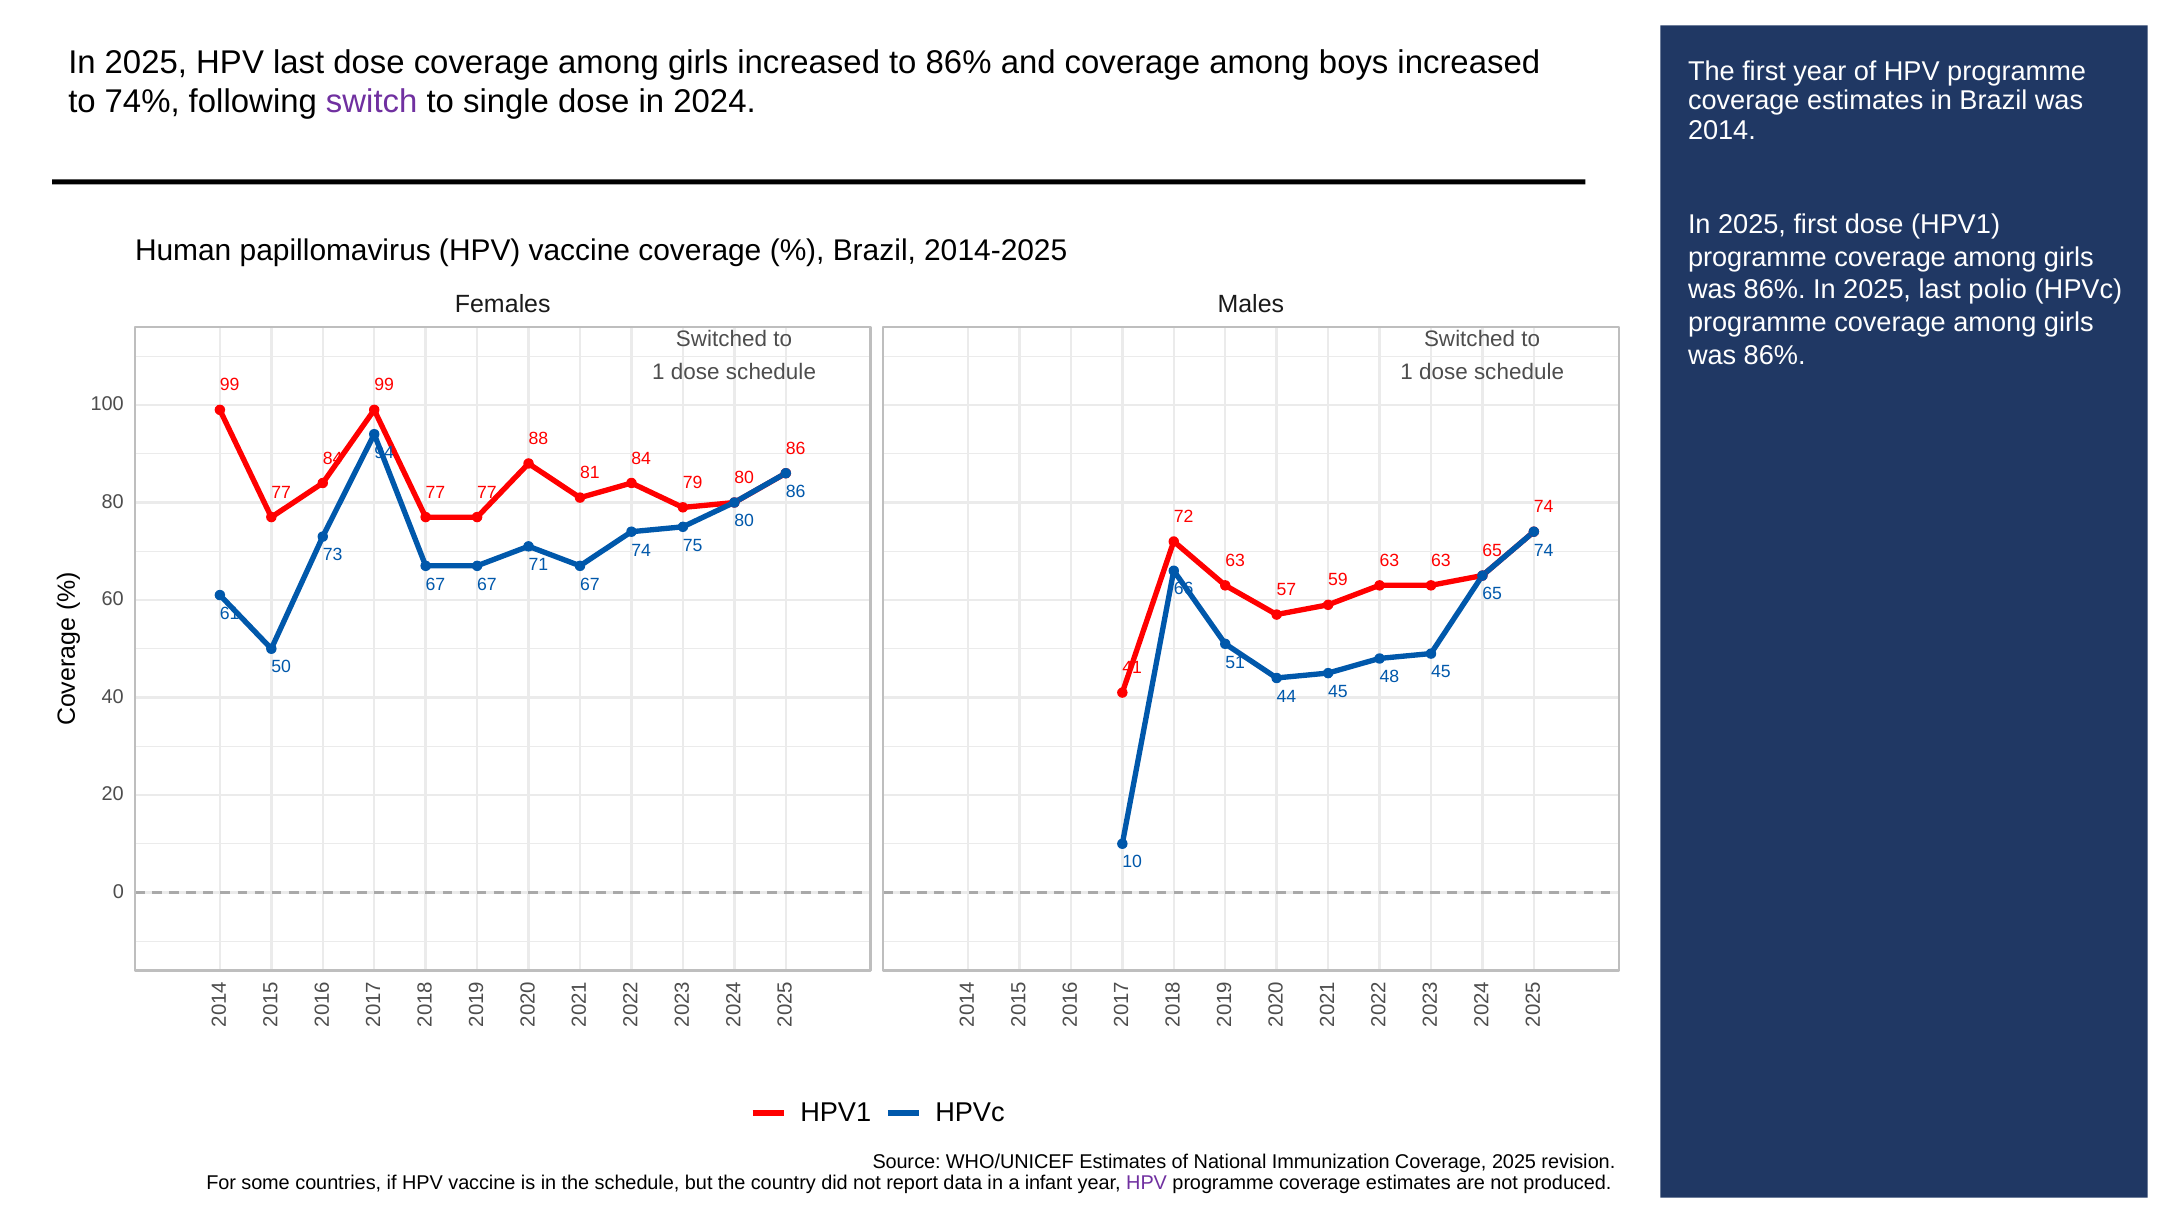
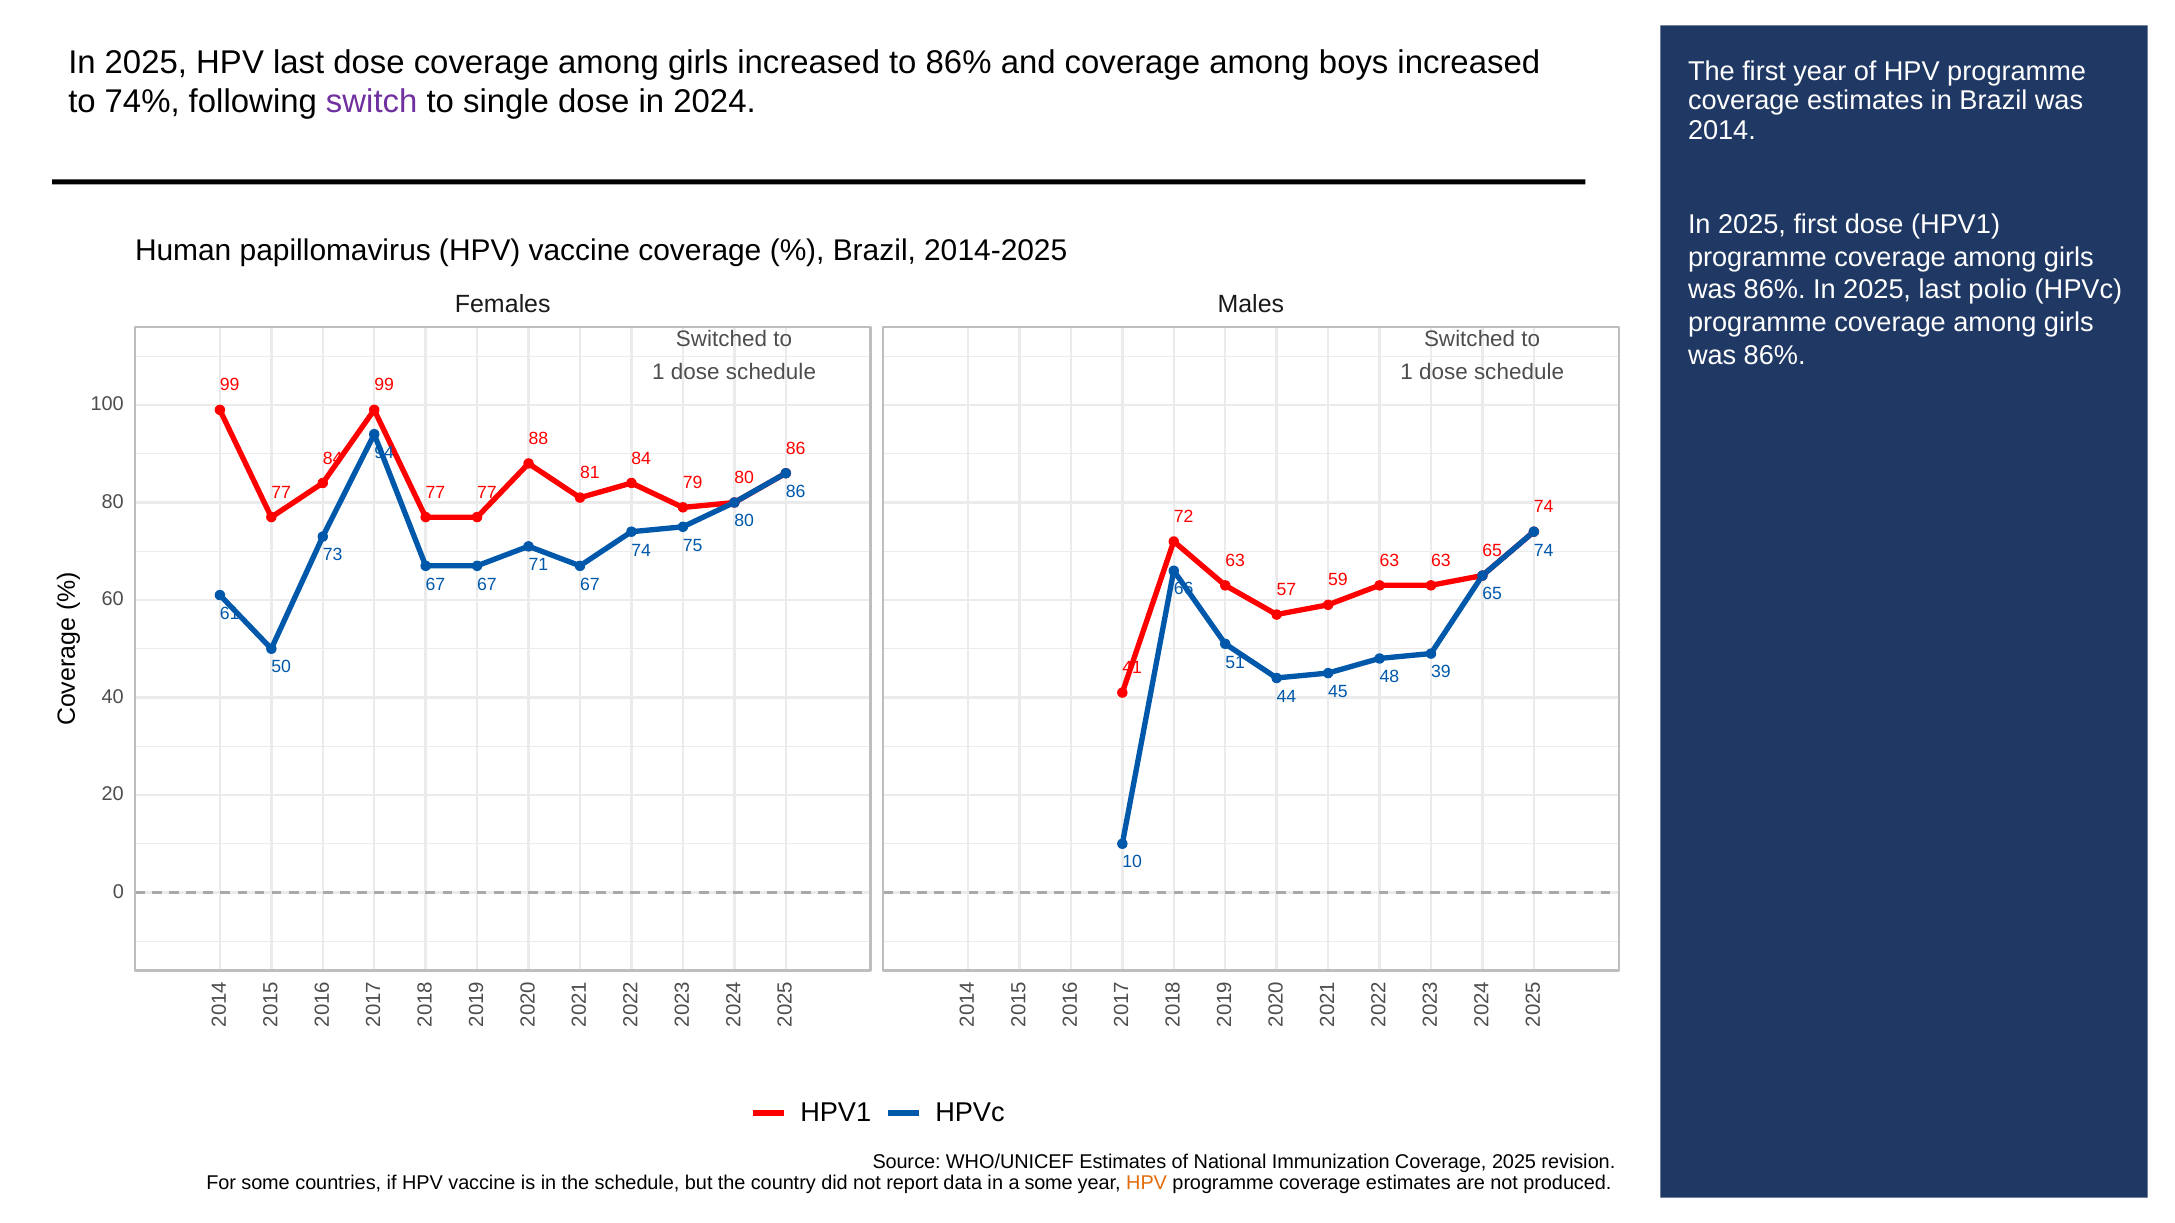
48 45: 45 -> 39 (1441, 672)
a infant: infant -> some (1049, 1184)
HPV colour: purple -> orange (1147, 1184)
